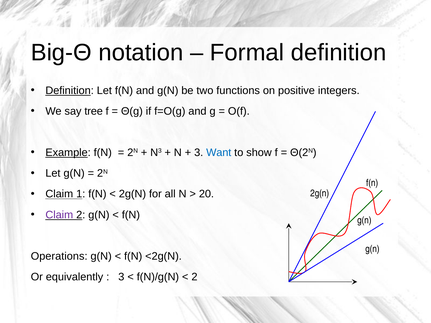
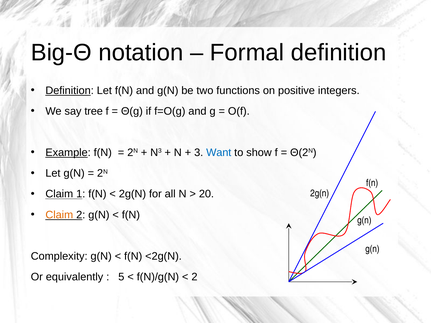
Claim colour: purple -> orange (59, 215)
Operations: Operations -> Complexity (59, 256)
3: 3 -> 5 (121, 277)
